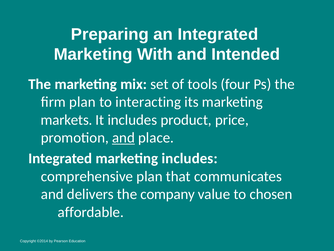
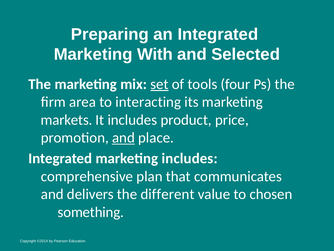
Intended: Intended -> Selected (246, 54)
set underline: none -> present (160, 84)
firm plan: plan -> area (83, 102)
company: company -> different (167, 194)
affordable: affordable -> something (91, 212)
